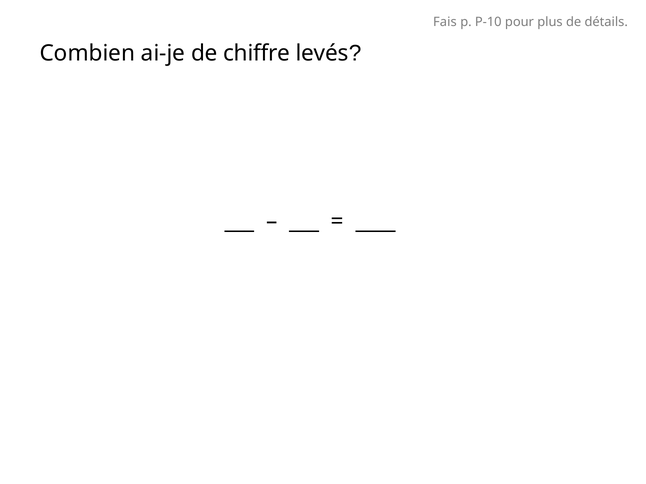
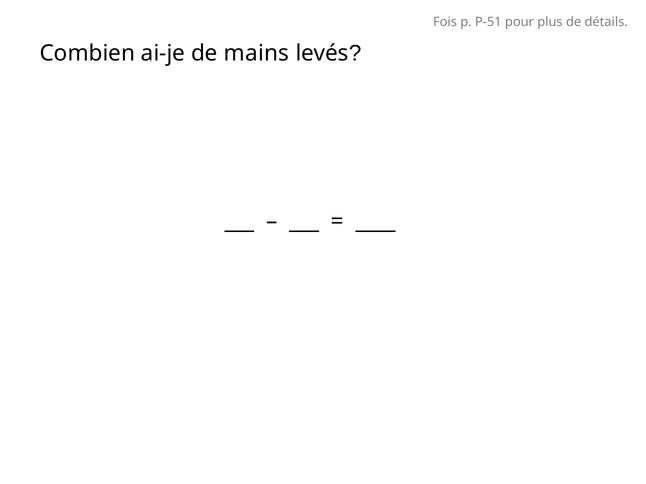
Fais: Fais -> Fois (445, 22)
P-10: P-10 -> P-51 (488, 22)
chiffre: chiffre -> mains (256, 54)
